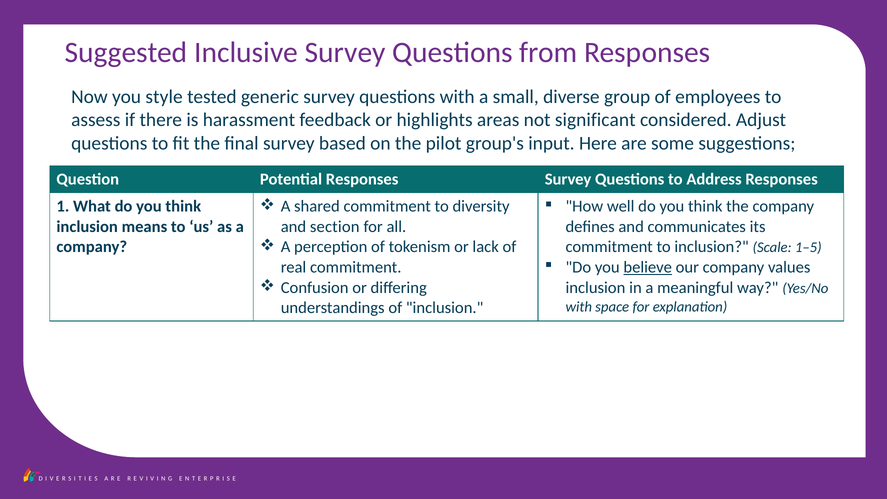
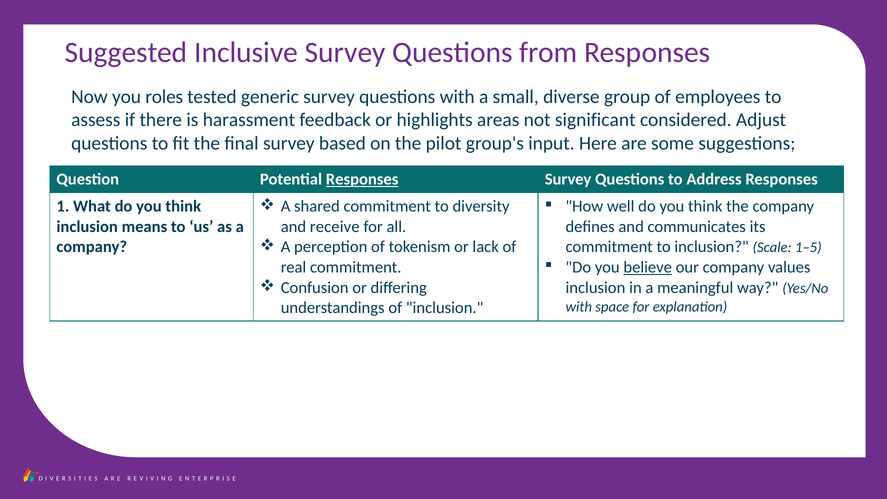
style: style -> roles (164, 97)
Responses underline: none -> present (362, 179)
section: section -> receive (335, 227)
